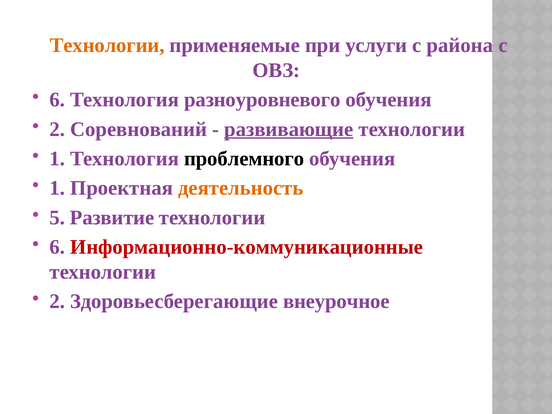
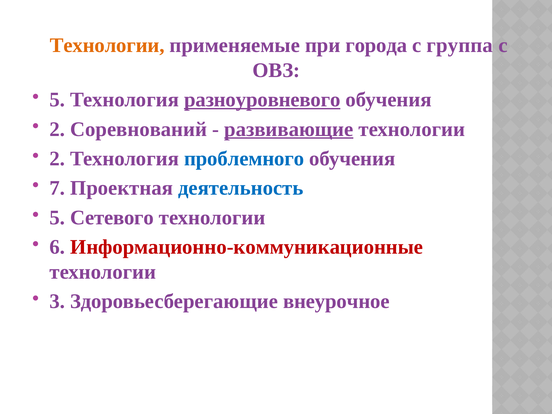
услуги: услуги -> города (376, 45)
района: района -> группа (460, 45)
6: 6 -> 5 (57, 100)
разноуровневого underline: none -> present (262, 100)
1: 1 -> 2 (57, 159)
проблемного colour: black -> blue (244, 159)
1: 1 -> 7 (57, 188)
деятельность colour: orange -> blue (241, 188)
Развитие: Развитие -> Сетевого (112, 218)
2: 2 -> 3 (57, 301)
